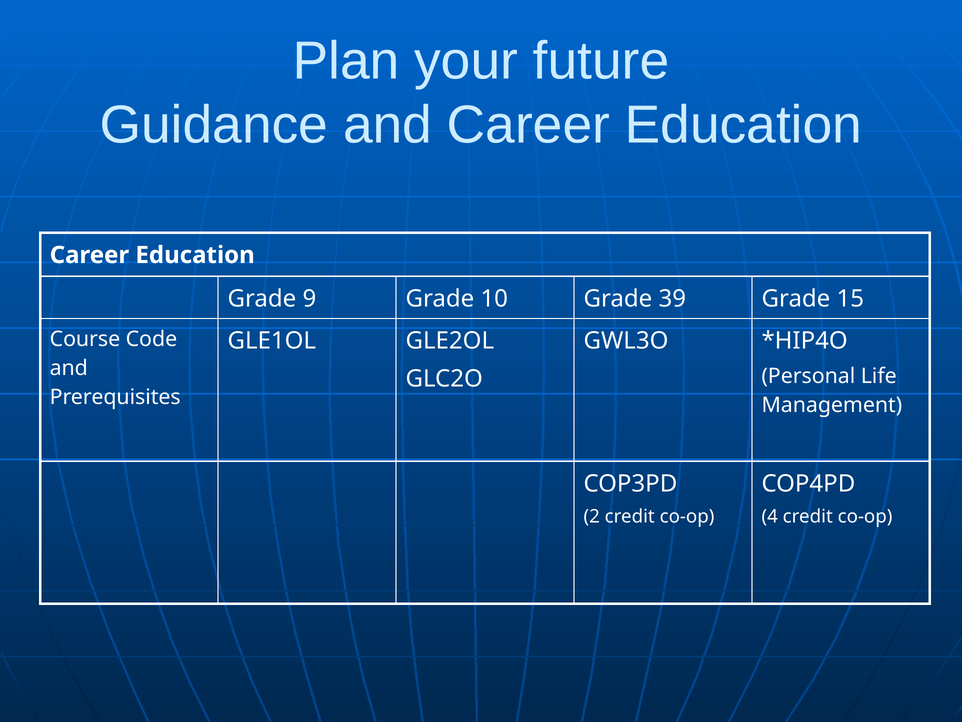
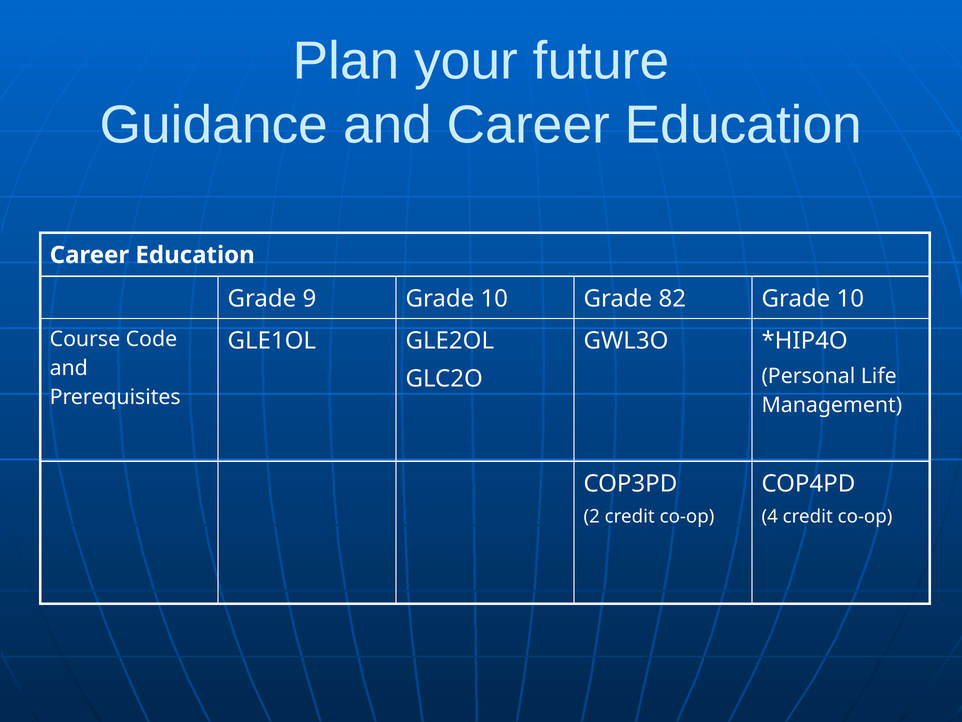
39: 39 -> 82 (672, 299)
15: 15 -> 10 (850, 299)
